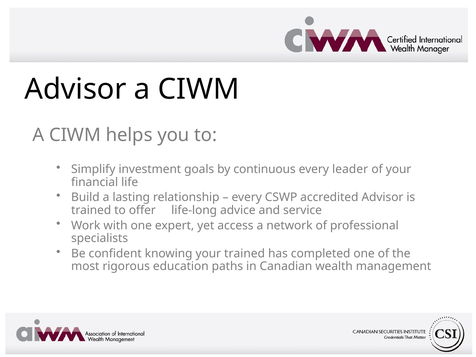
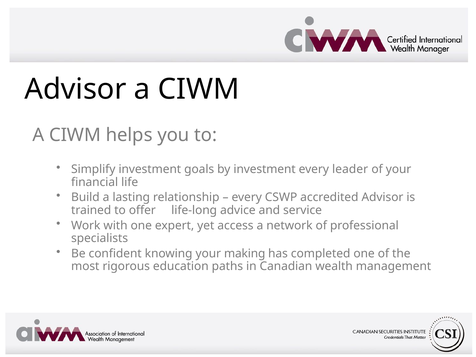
by continuous: continuous -> investment (265, 169)
your trained: trained -> making (245, 254)
